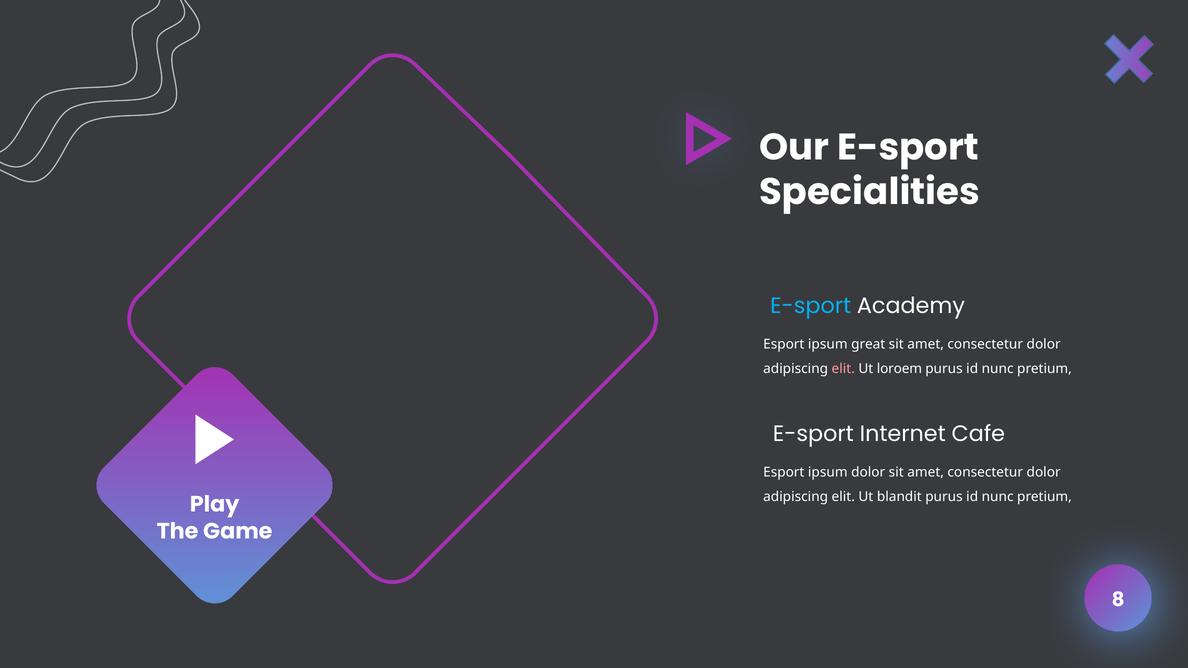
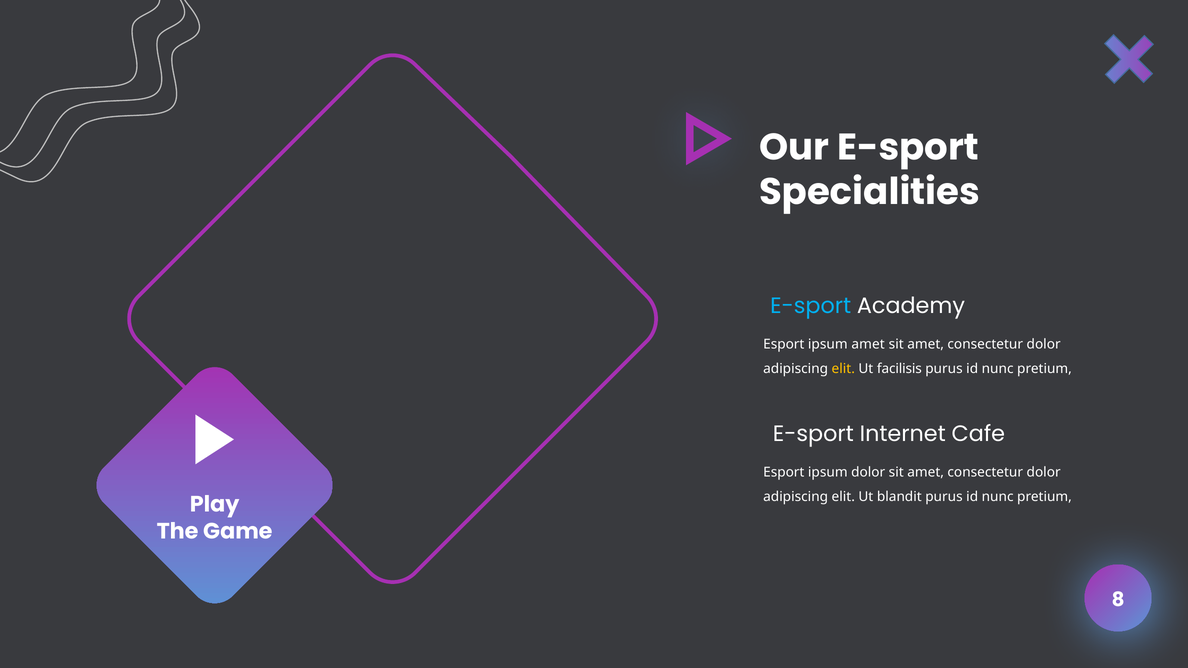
ipsum great: great -> amet (868, 345)
elit colour: pink -> yellow (843, 369)
loroem: loroem -> facilisis (899, 369)
